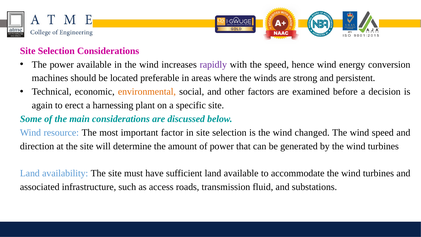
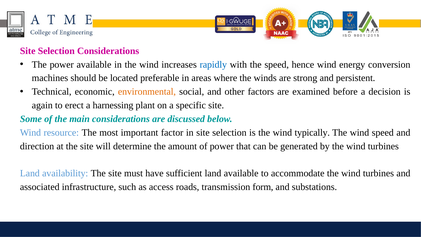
rapidly colour: purple -> blue (213, 64)
changed: changed -> typically (312, 132)
fluid: fluid -> form (263, 187)
